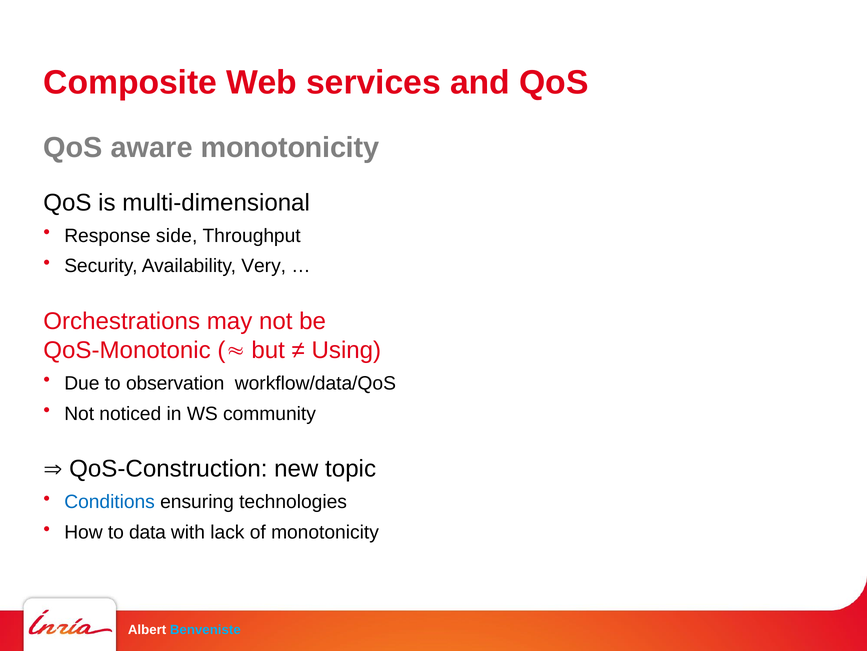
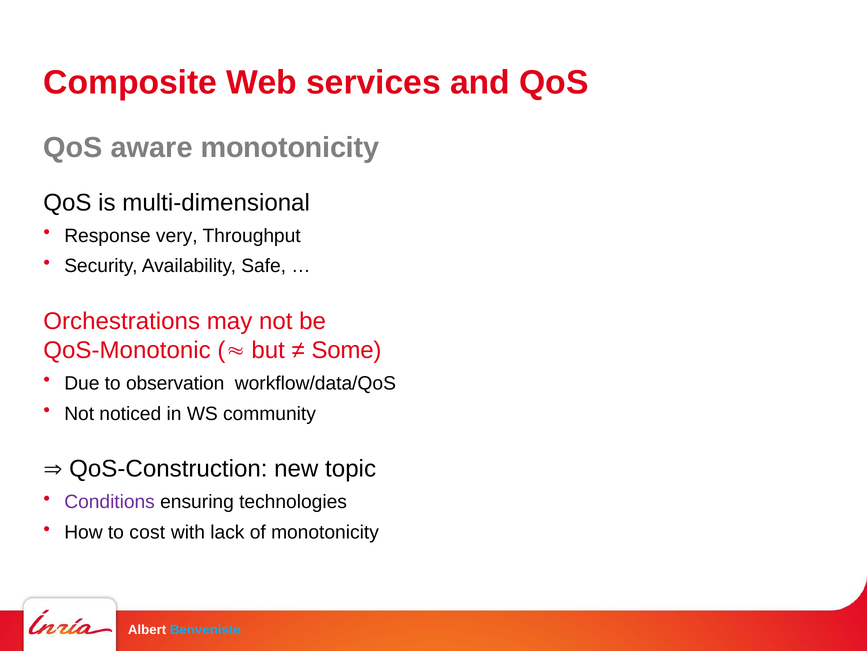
side: side -> very (177, 235)
Very: Very -> Safe (264, 266)
Using: Using -> Some (346, 350)
Conditions colour: blue -> purple (110, 501)
data: data -> cost (147, 532)
